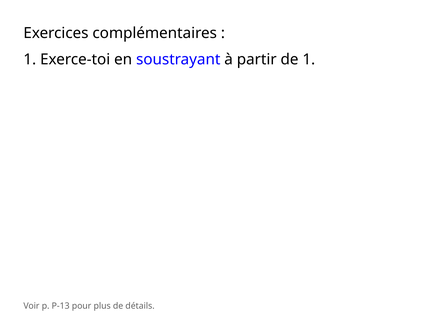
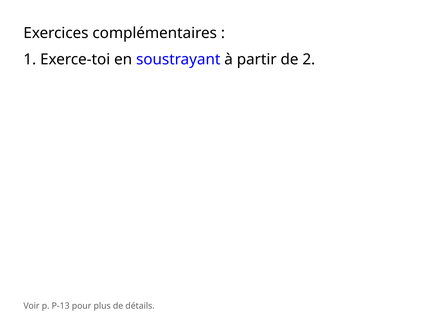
de 1: 1 -> 2 (309, 59)
